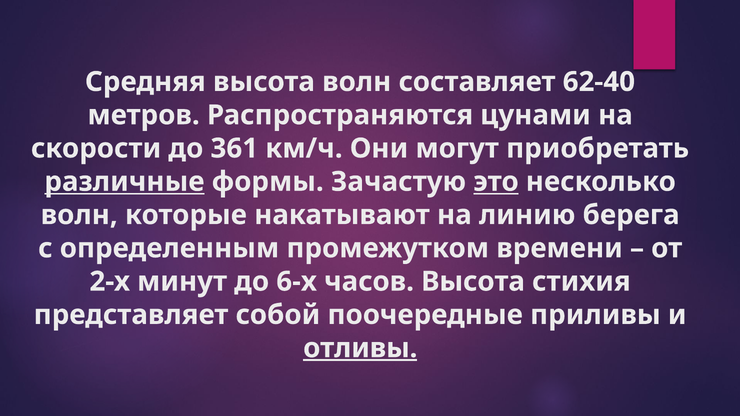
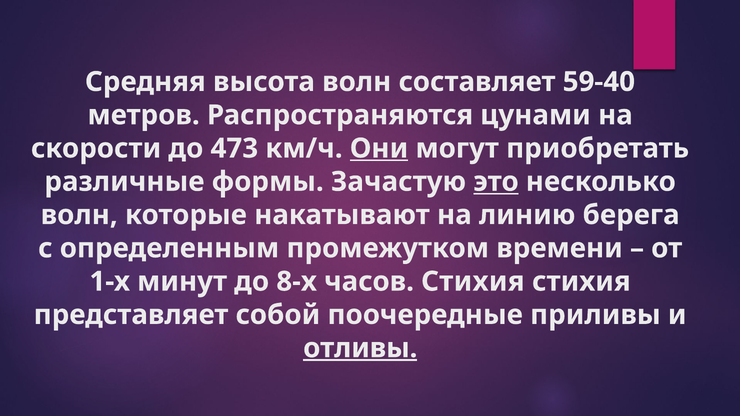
62-40: 62-40 -> 59-40 (599, 82)
361: 361 -> 473 (234, 148)
Они underline: none -> present (379, 148)
различные underline: present -> none (124, 182)
2-х: 2-х -> 1-х (110, 282)
6-х: 6-х -> 8-х (297, 282)
часов Высота: Высота -> Стихия (473, 282)
